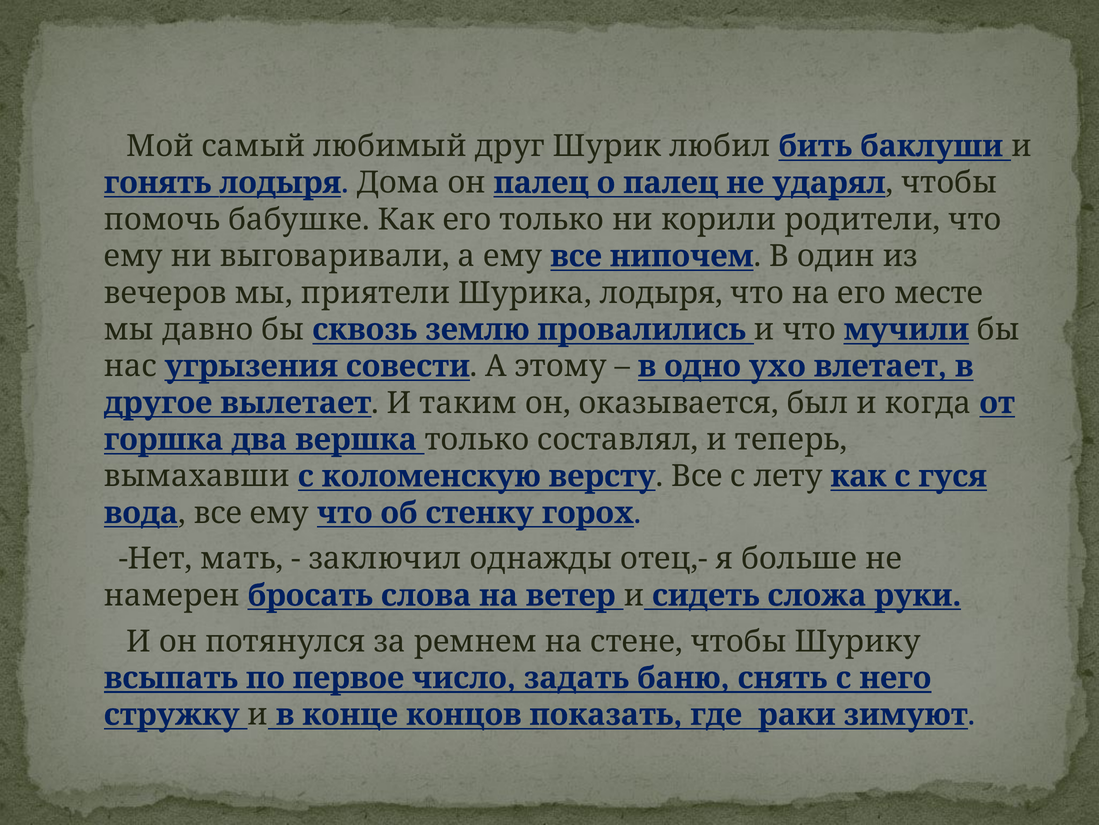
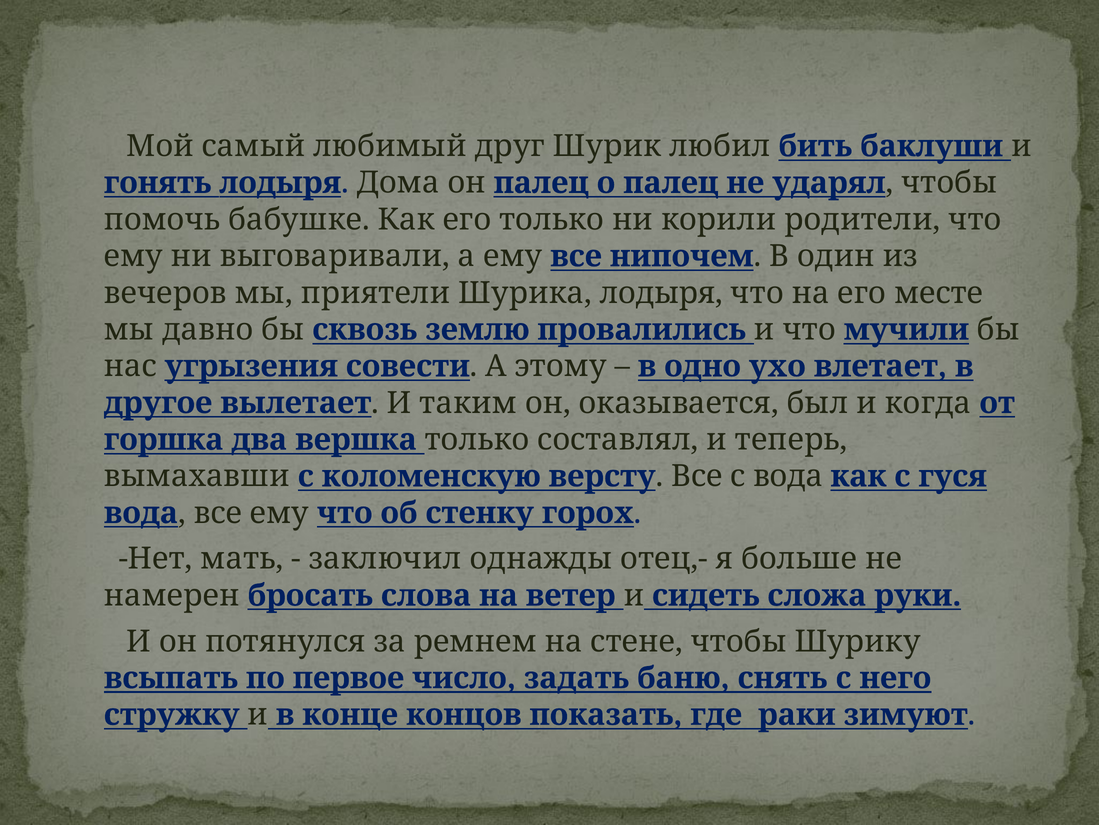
с лету: лету -> вода (788, 476)
